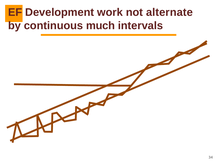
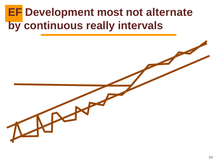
work: work -> most (110, 12)
much: much -> really (100, 26)
